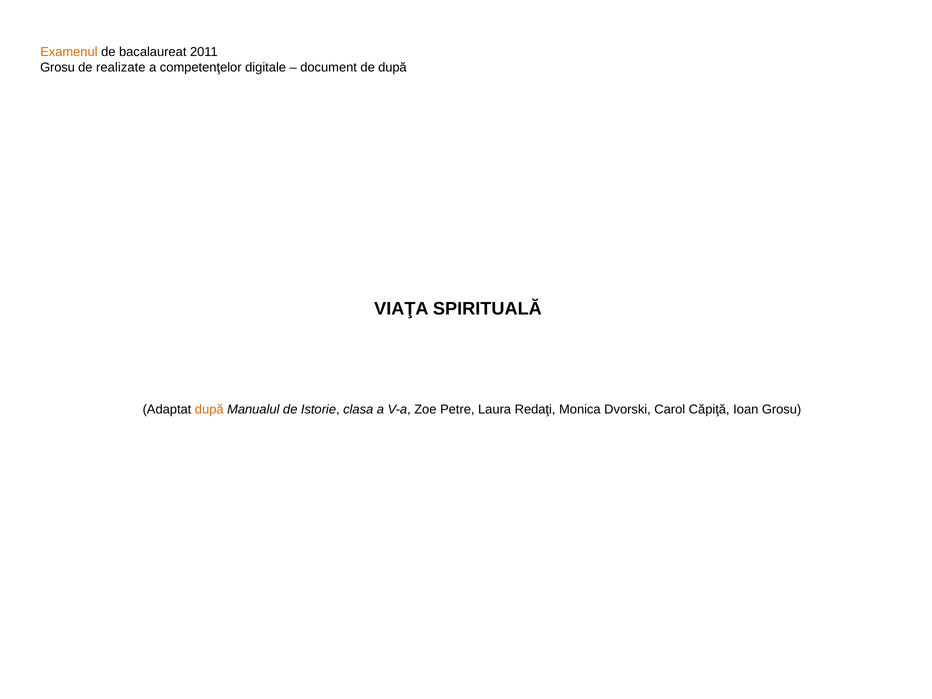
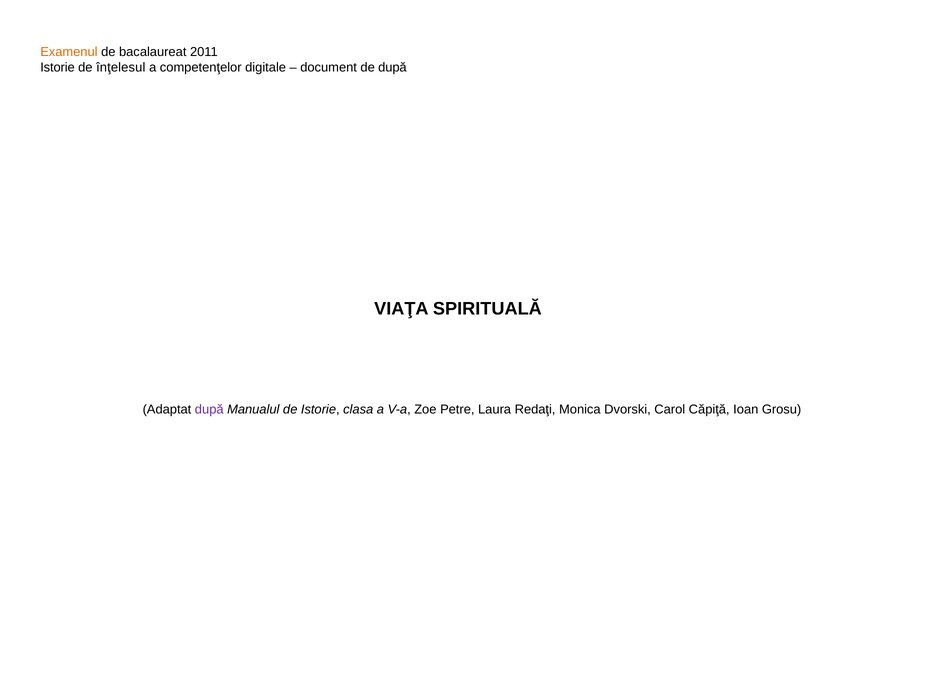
Grosu: Grosu -> Istorie (58, 68)
realizate: realizate -> înţelesul (121, 68)
după colour: orange -> purple (209, 409)
